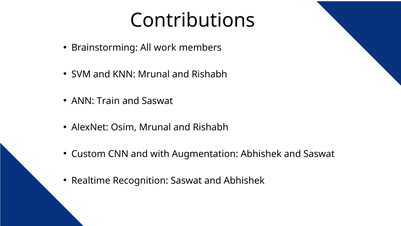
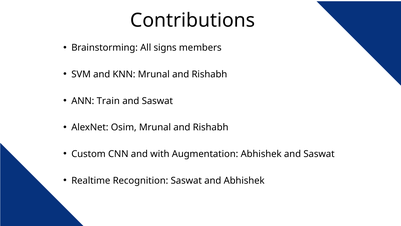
work: work -> signs (165, 48)
